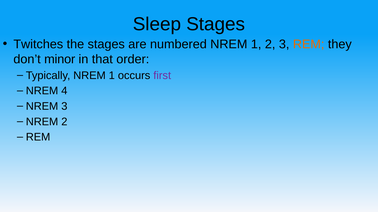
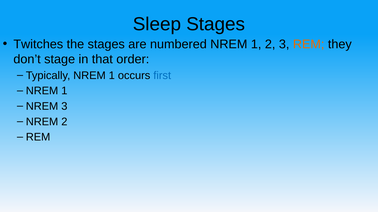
minor: minor -> stage (60, 59)
first colour: purple -> blue (162, 76)
4: 4 -> 1 (64, 91)
